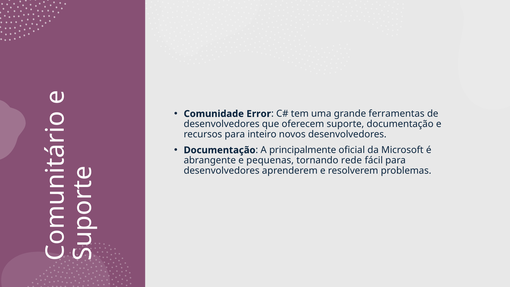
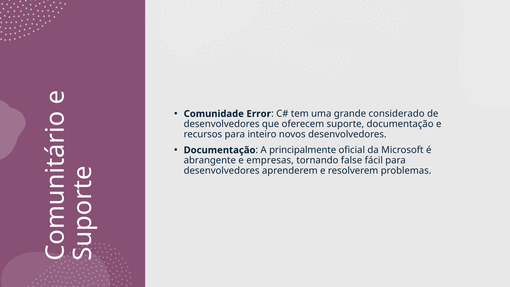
ferramentas: ferramentas -> considerado (397, 114)
pequenas: pequenas -> empresas (270, 160)
rede: rede -> false (352, 160)
